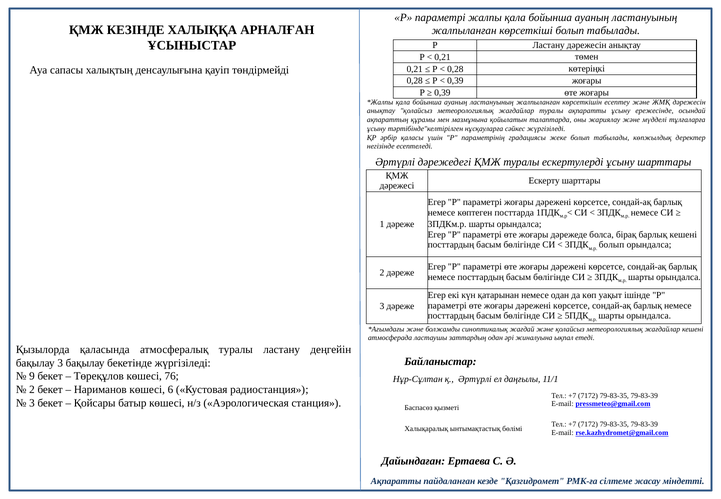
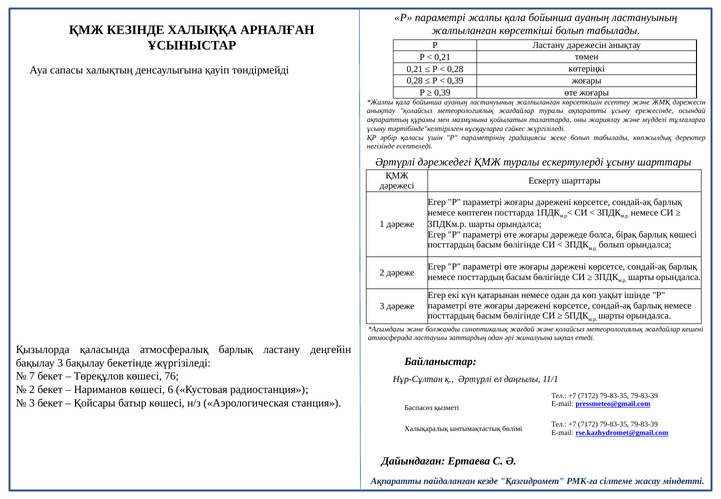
барлық кешені: кешені -> көшесі (683, 235)
атмосфералық туралы: туралы -> барлық (236, 350)
9: 9 -> 7 (32, 376)
